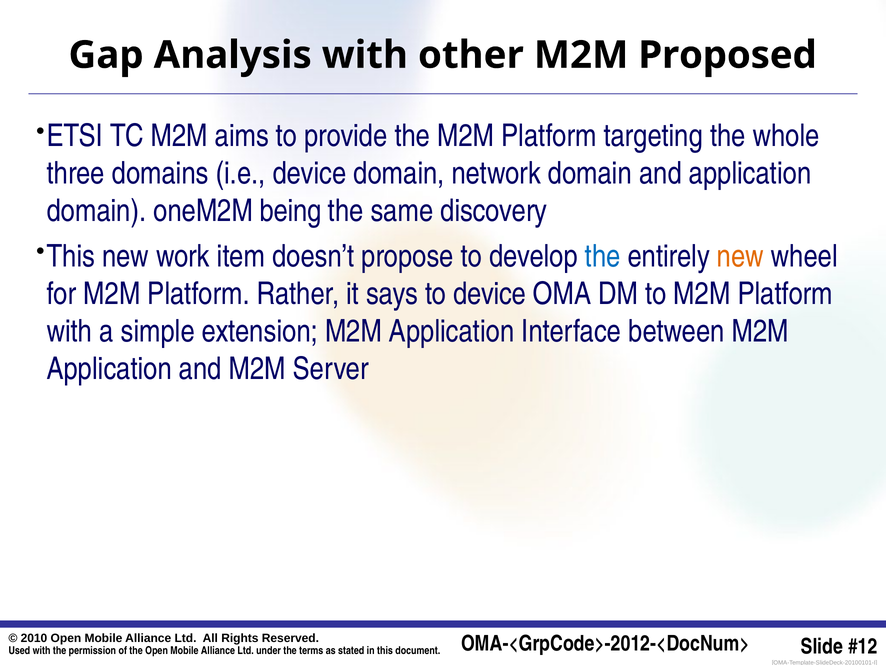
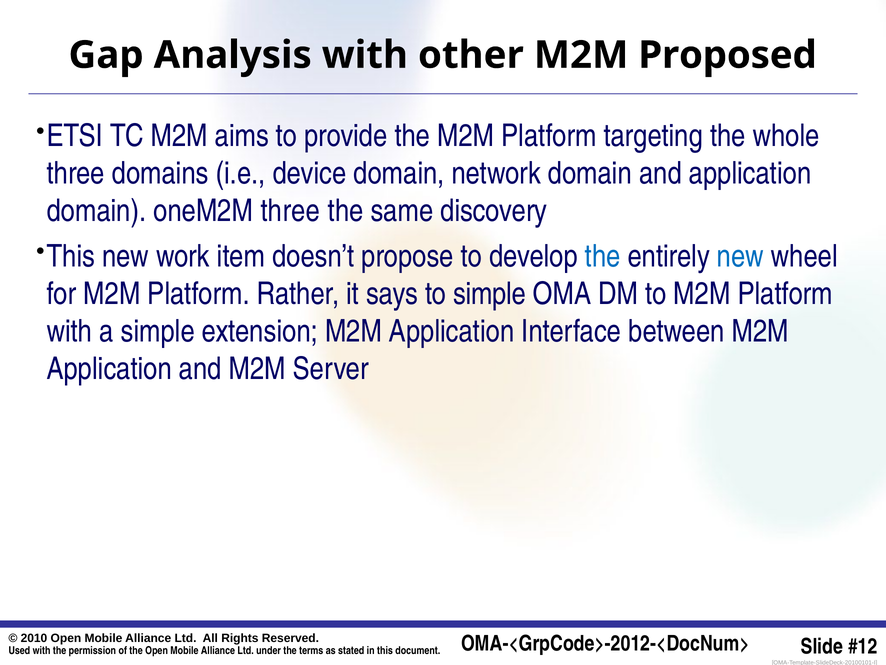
oneM2M being: being -> three (290, 211)
new colour: orange -> blue (740, 256)
to device: device -> simple (490, 294)
